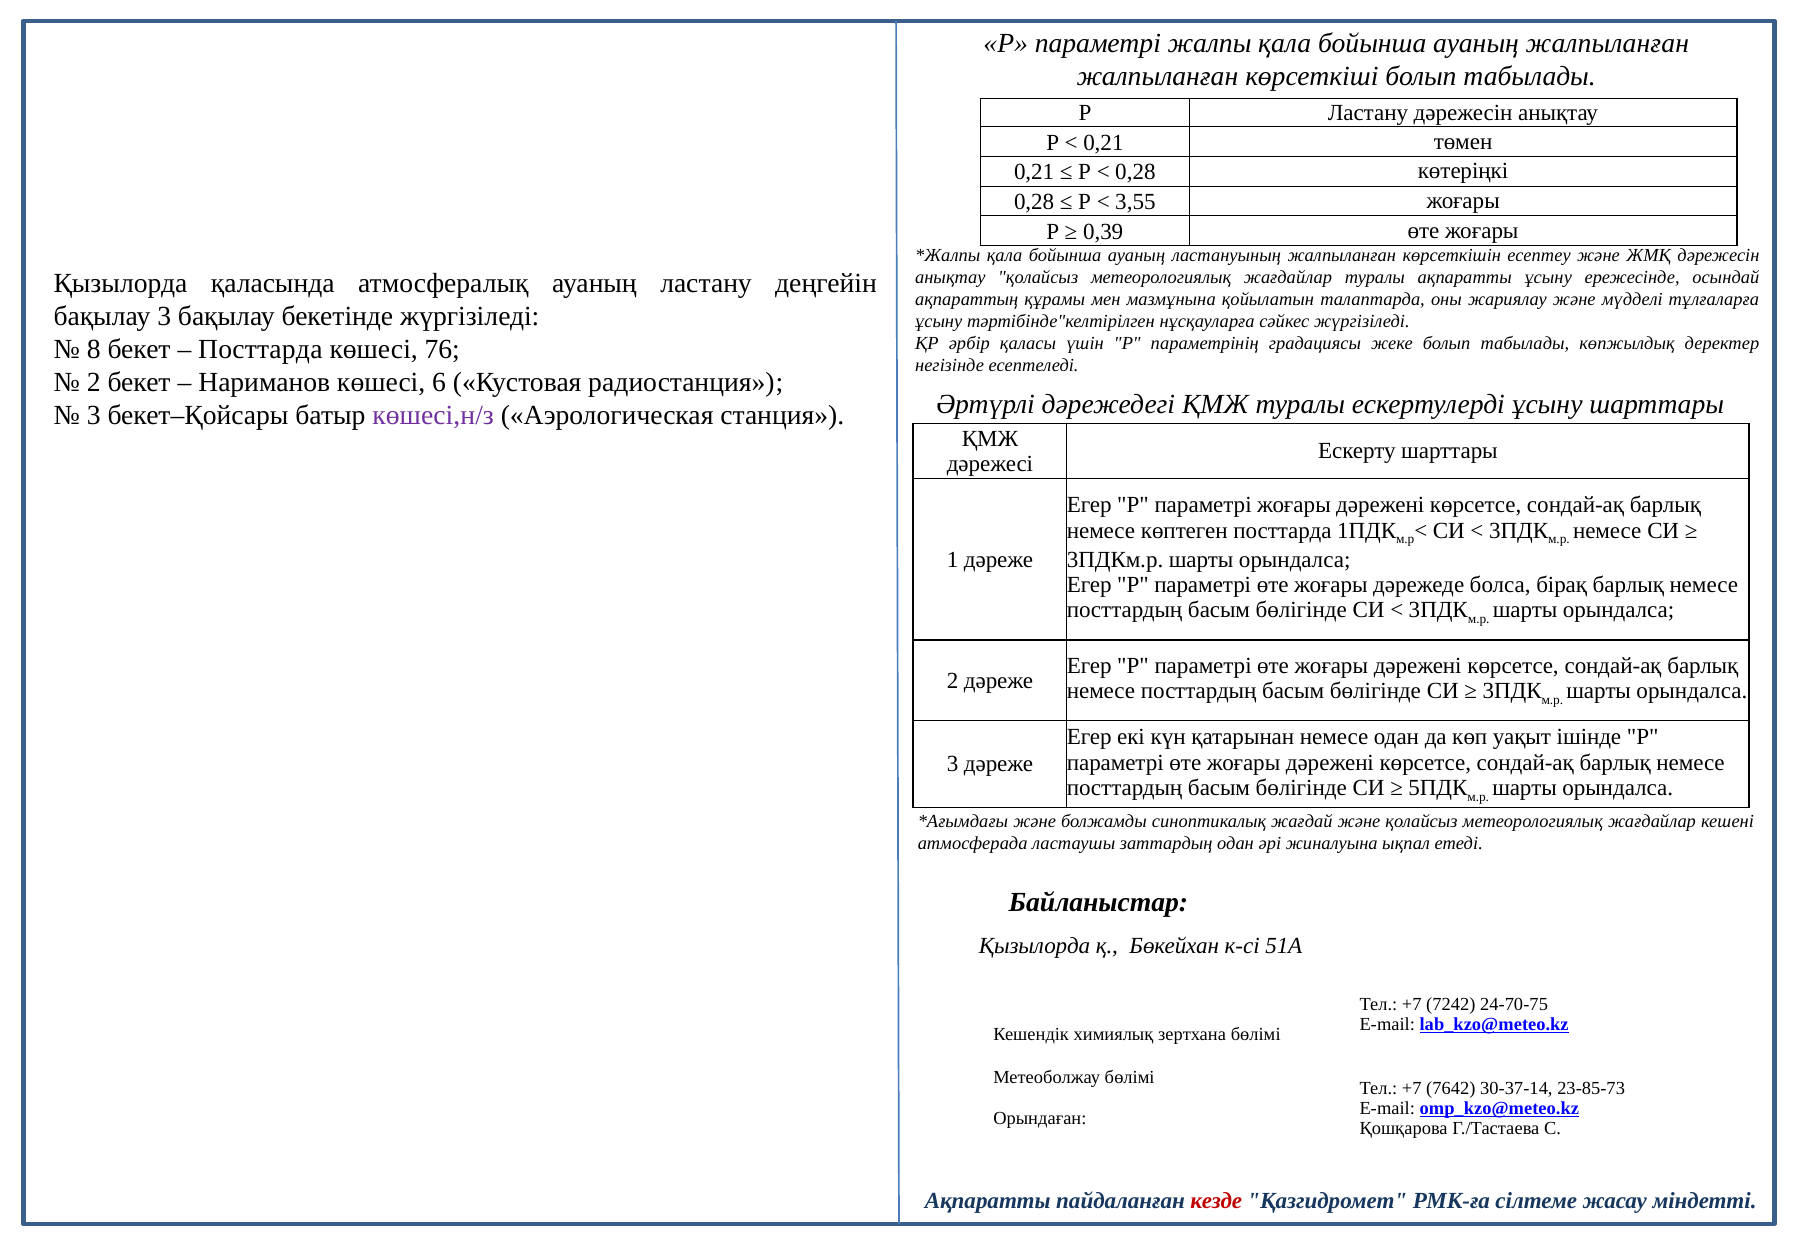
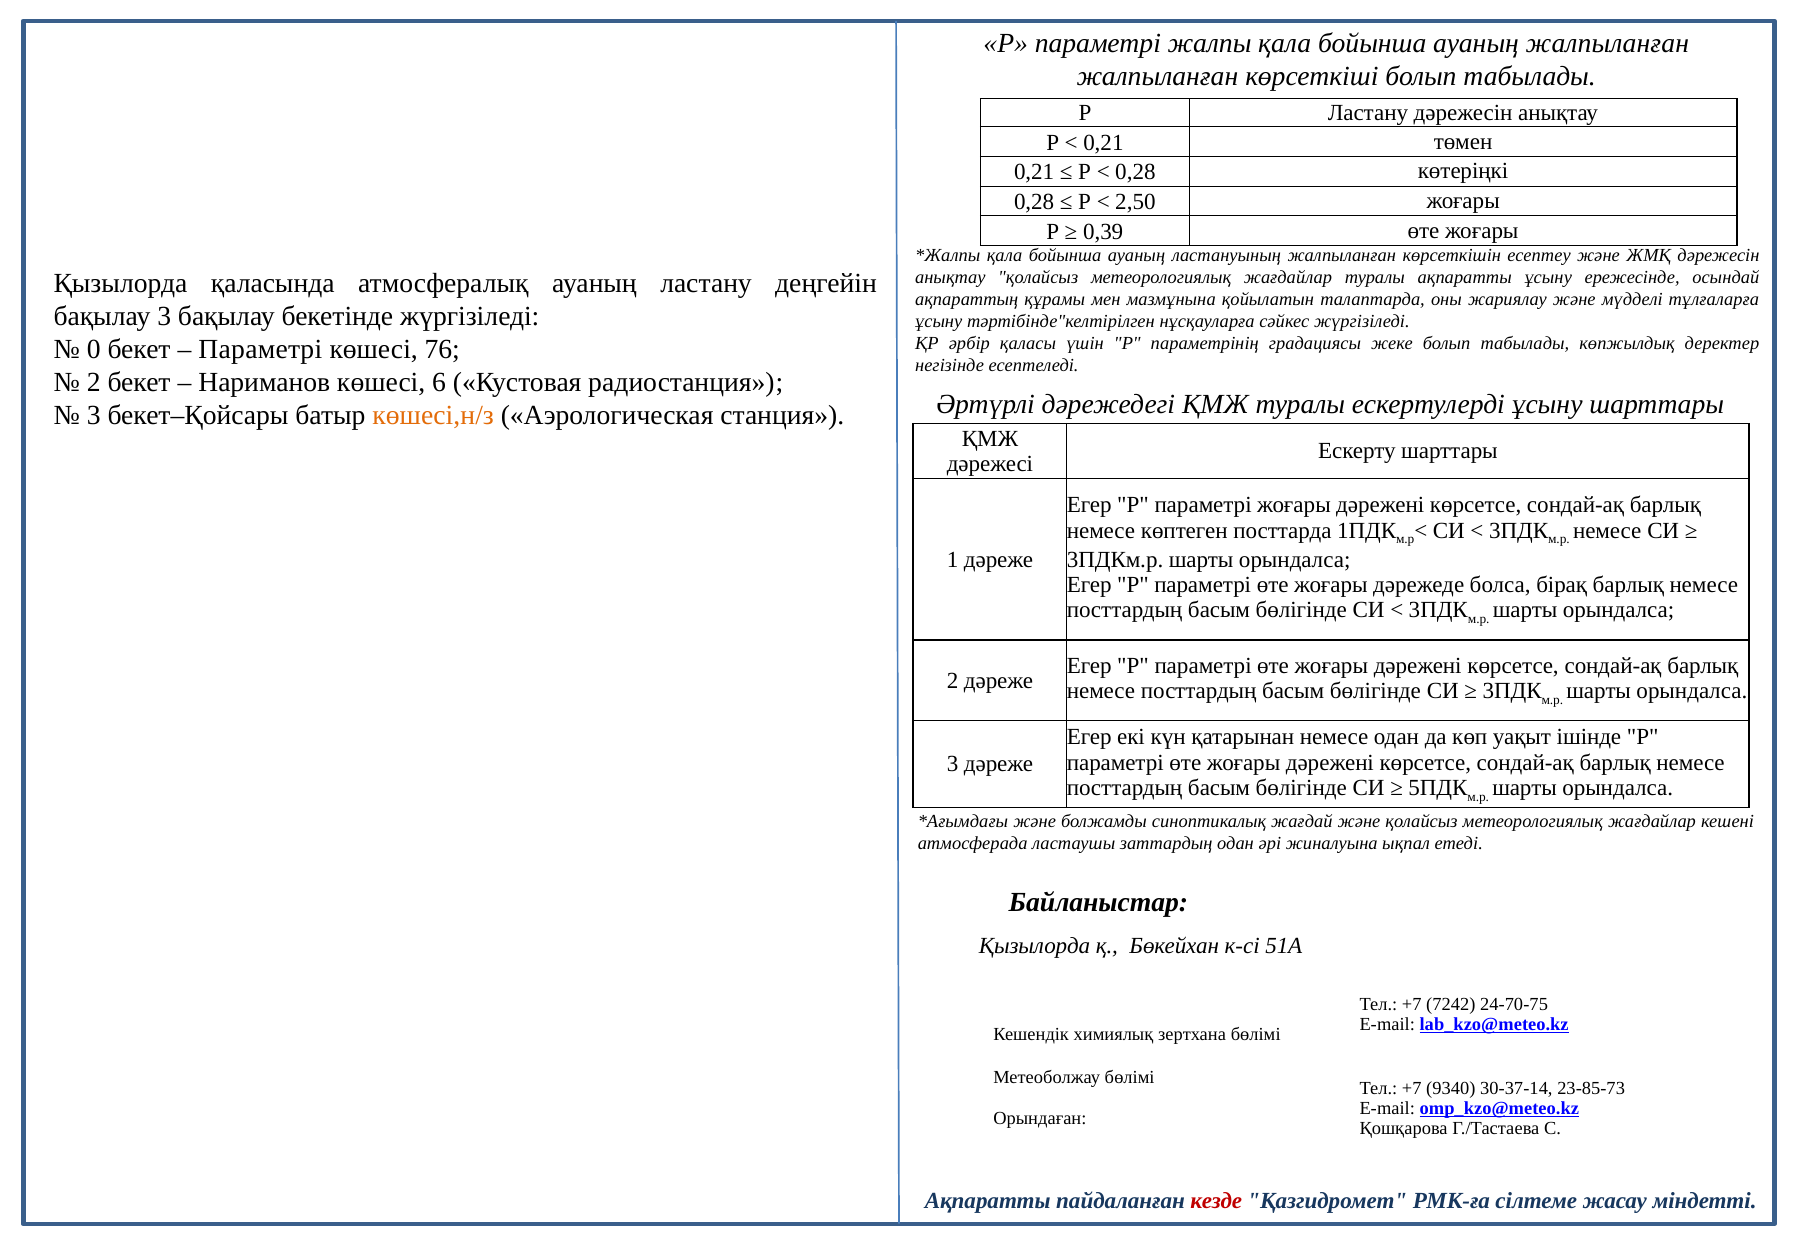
3,55: 3,55 -> 2,50 (1135, 202)
8: 8 -> 0 (94, 349)
Посттарда: Посттарда -> Параметрі (260, 349)
көшесі,н/з colour: purple -> orange (433, 416)
7642: 7642 -> 9340 (1451, 1088)
